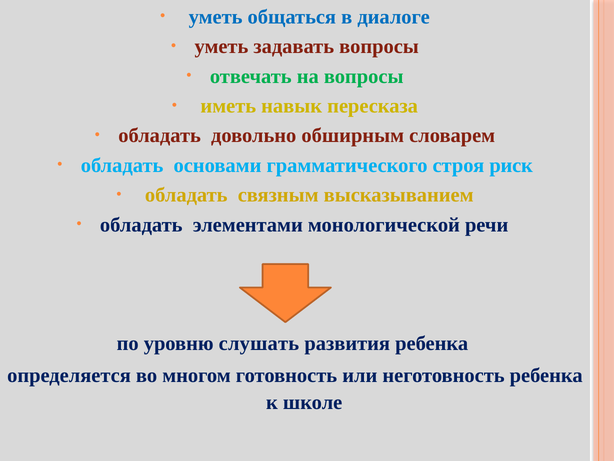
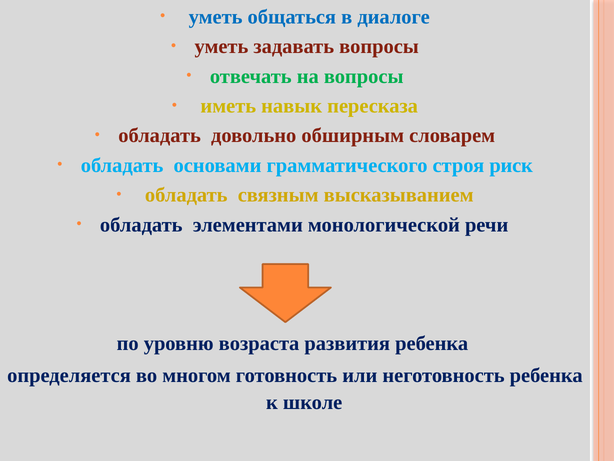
слушать: слушать -> возраста (259, 343)
